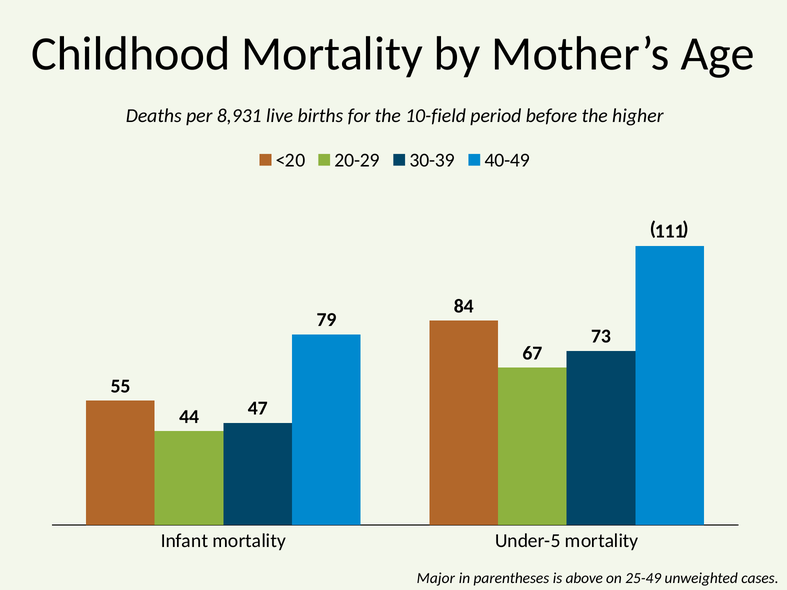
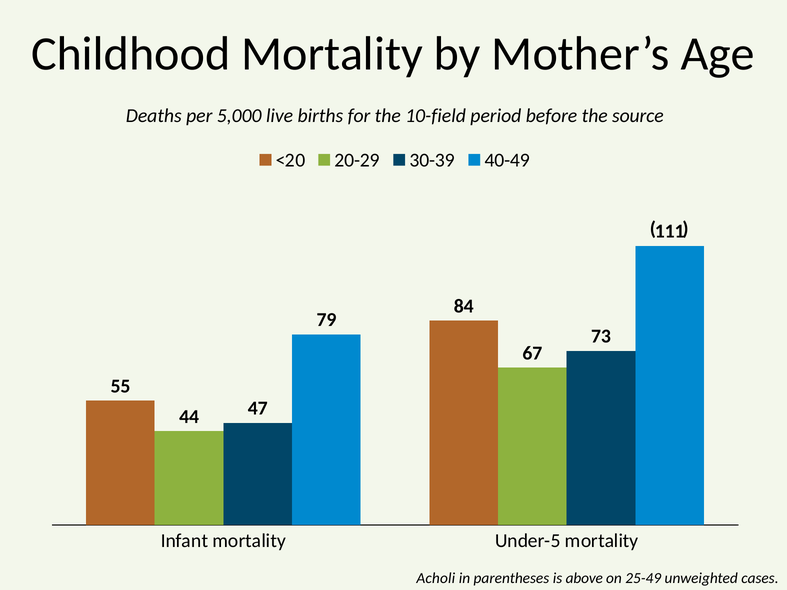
8,931: 8,931 -> 5,000 (239, 116)
higher: higher -> source (638, 116)
Major: Major -> Acholi (436, 579)
